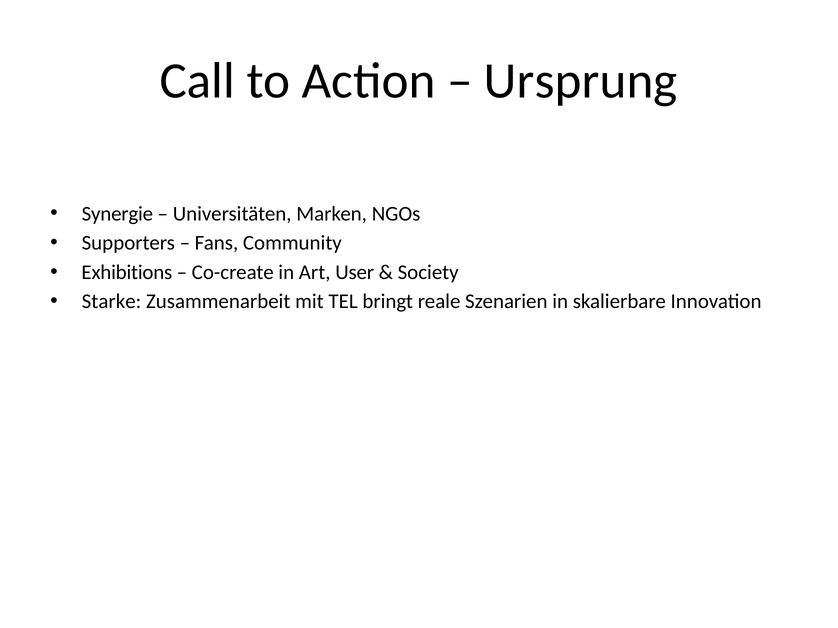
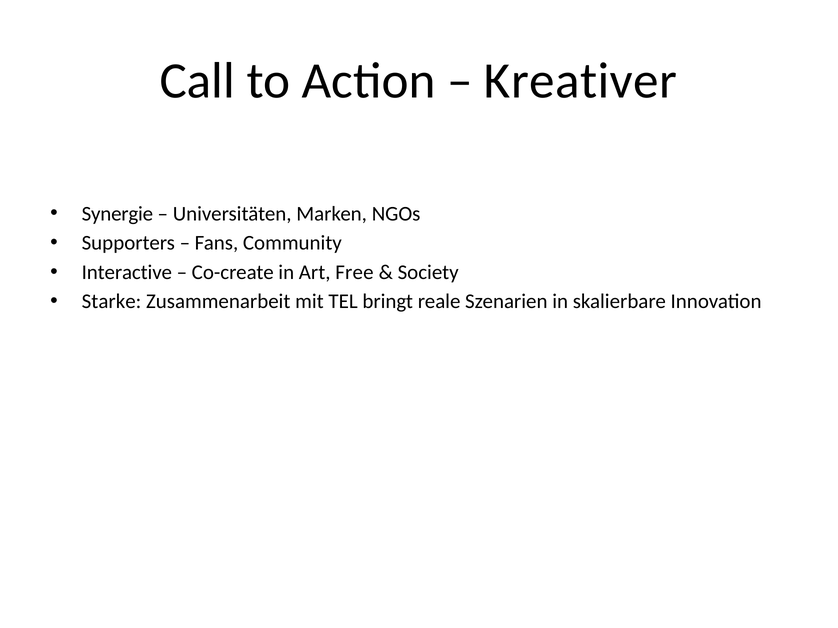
Ursprung: Ursprung -> Kreativer (581, 81)
Exhibitions: Exhibitions -> Interactive (127, 272)
User: User -> Free (354, 272)
